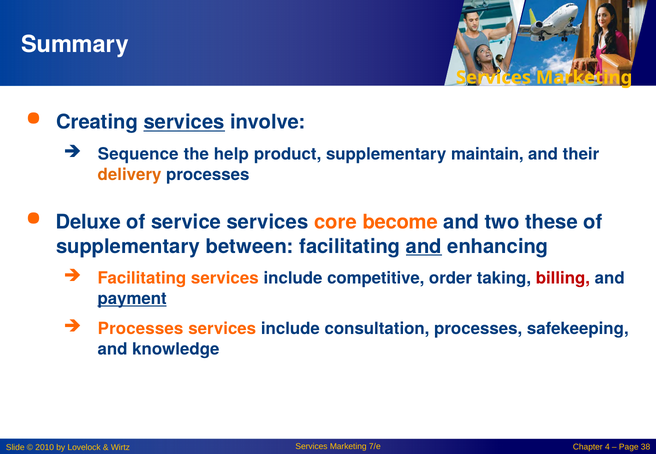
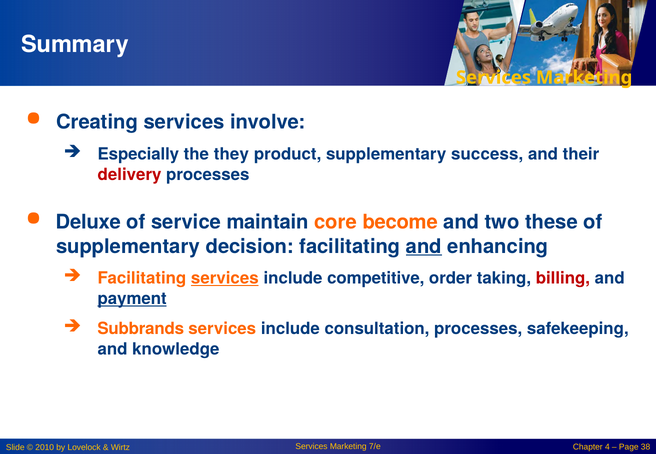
services underline: present -> none (184, 122)
Sequence: Sequence -> Especially (138, 154)
help: help -> they (231, 154)
maintain: maintain -> success (487, 154)
delivery colour: orange -> red (130, 175)
service services: services -> maintain (268, 222)
between: between -> decision (250, 247)
services underline: none -> present (225, 279)
Processes: Processes -> Subbrands (141, 329)
